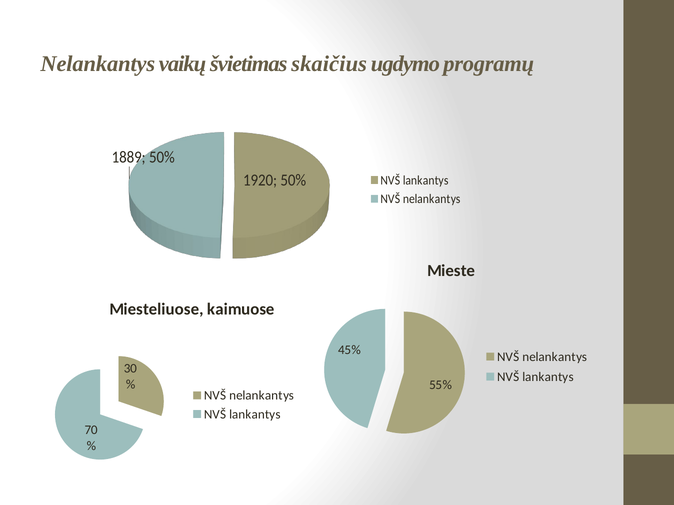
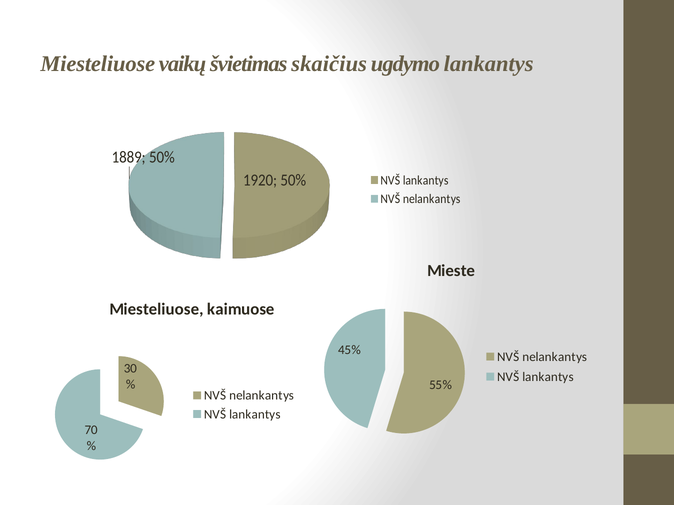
Nelankantys: Nelankantys -> Miesteliuose (98, 64)
ugdymo programų: programų -> lankantys (489, 64)
